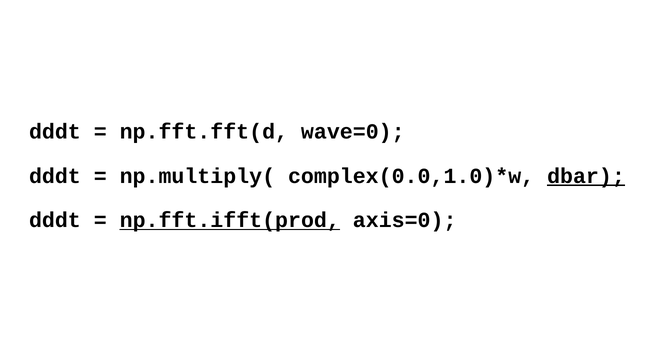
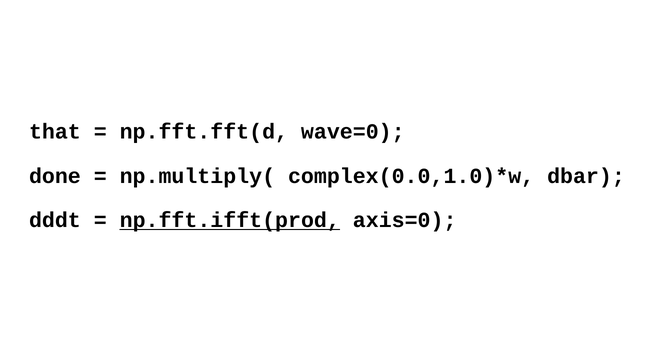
dddt: dddt -> that (55, 132)
dddt: dddt -> done (55, 176)
dbar underline: present -> none (586, 176)
